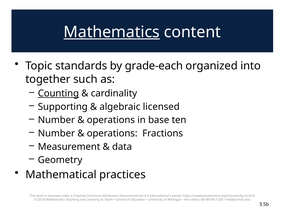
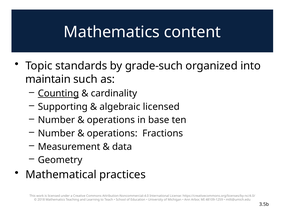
Mathematics underline: present -> none (112, 32)
grade-each: grade-each -> grade-such (154, 66)
together: together -> maintain (48, 79)
